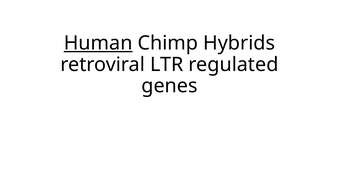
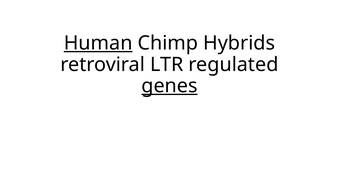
genes underline: none -> present (169, 86)
